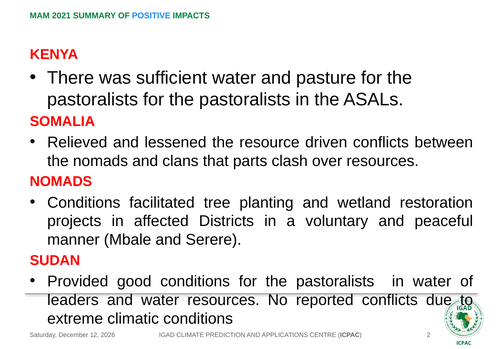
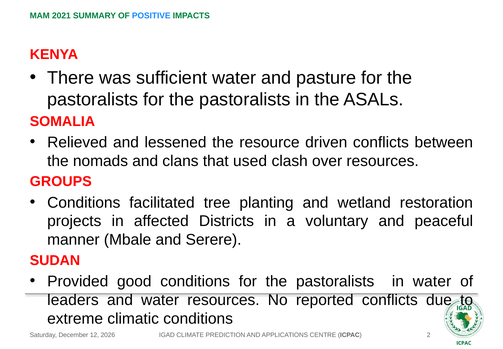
parts: parts -> used (250, 161)
NOMADS: NOMADS -> GROUPS (61, 181)
